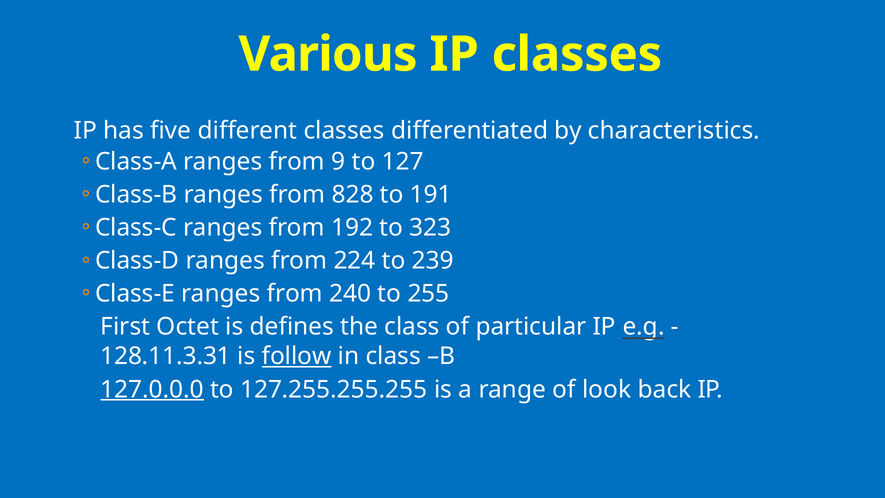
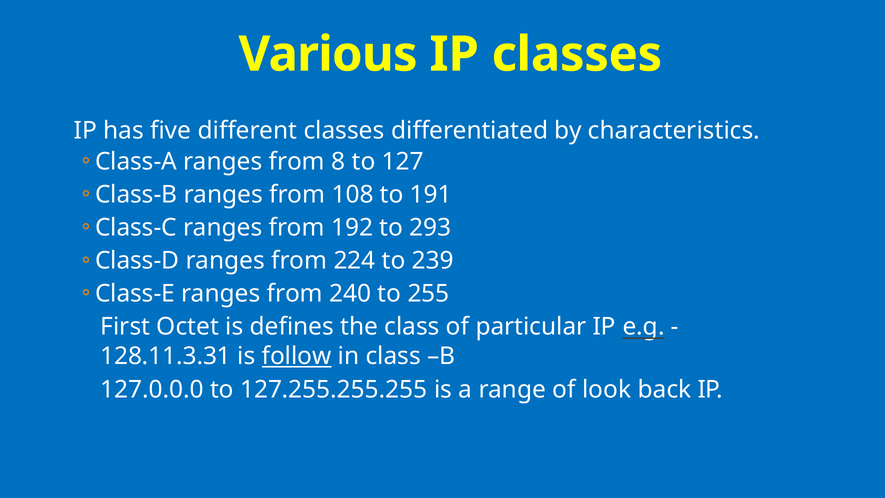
9: 9 -> 8 (338, 162)
828: 828 -> 108 (353, 195)
323: 323 -> 293 (430, 228)
127.0.0.0 underline: present -> none (152, 389)
